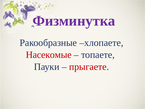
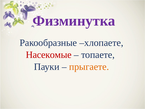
прыгаете colour: red -> orange (89, 67)
